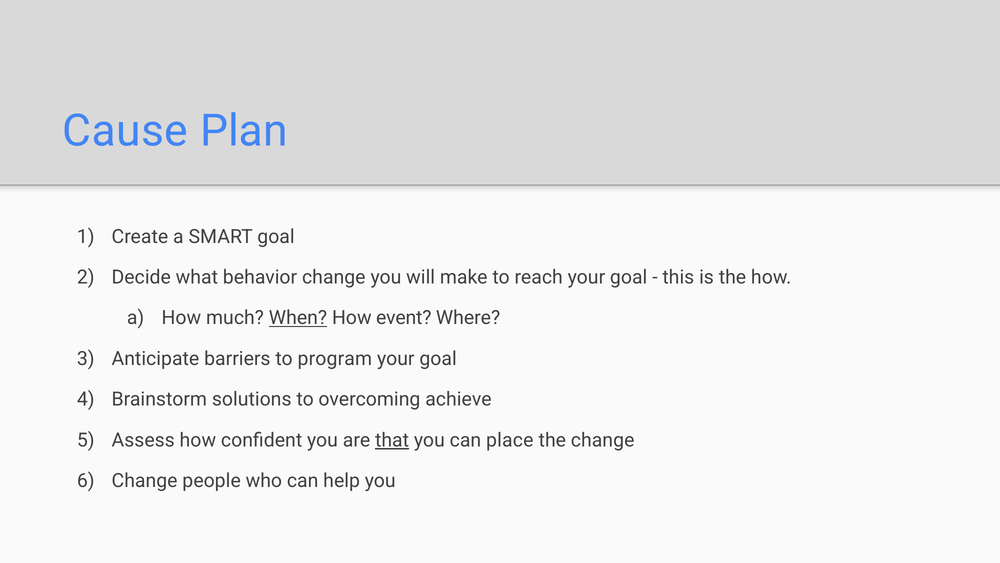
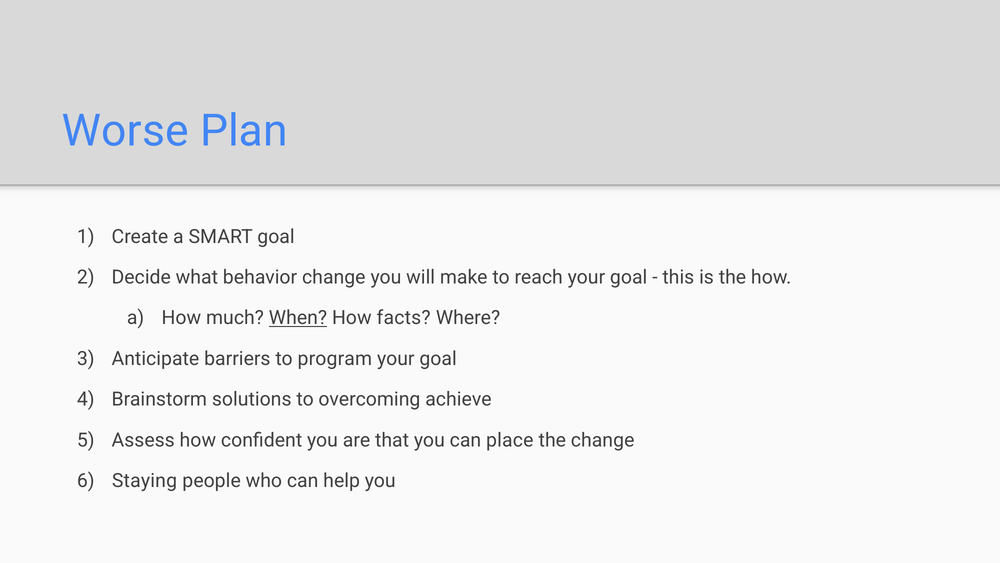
Cause: Cause -> Worse (125, 131)
event: event -> facts (404, 318)
that underline: present -> none (392, 440)
Change: Change -> Staying (144, 481)
